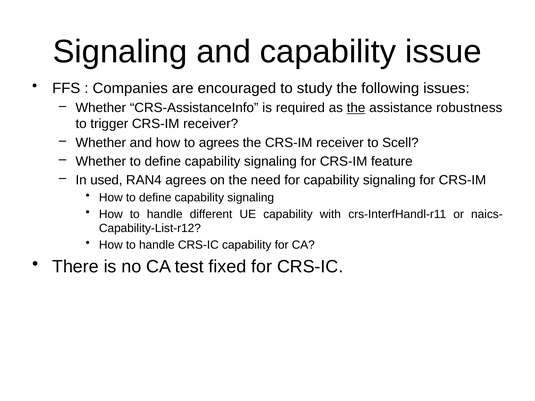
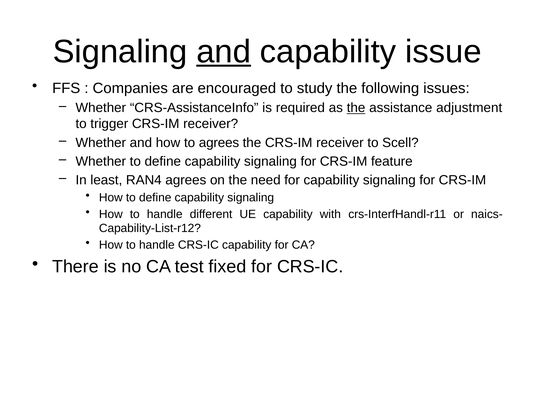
and underline: none -> present (224, 52)
robustness: robustness -> adjustment (469, 108)
used: used -> least (106, 180)
